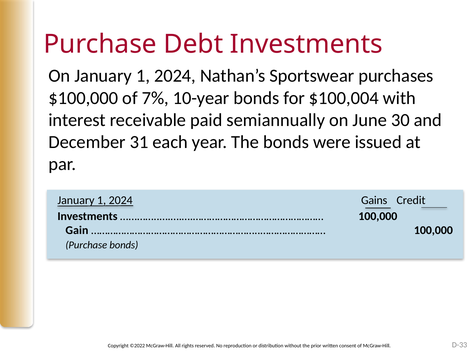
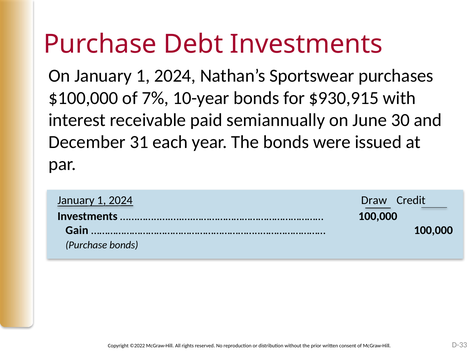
$100,004: $100,004 -> $930,915 (344, 98)
Gains: Gains -> Draw (374, 200)
